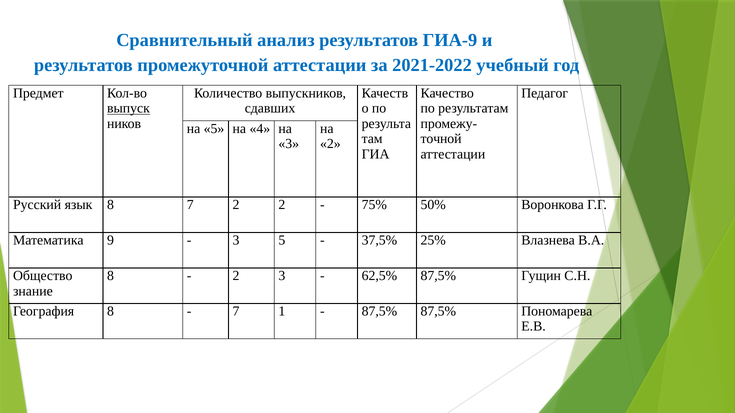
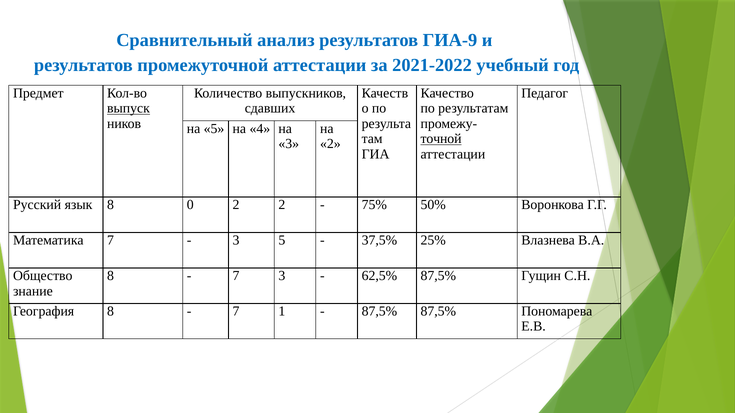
точной underline: none -> present (441, 139)
8 7: 7 -> 0 (190, 205)
Математика 9: 9 -> 7 (111, 241)
2: 2 -> 7 (236, 276)
